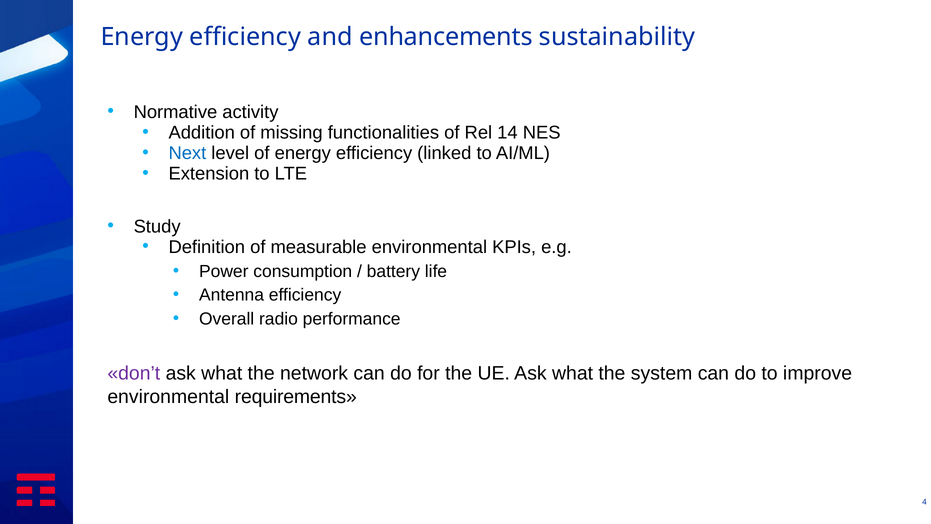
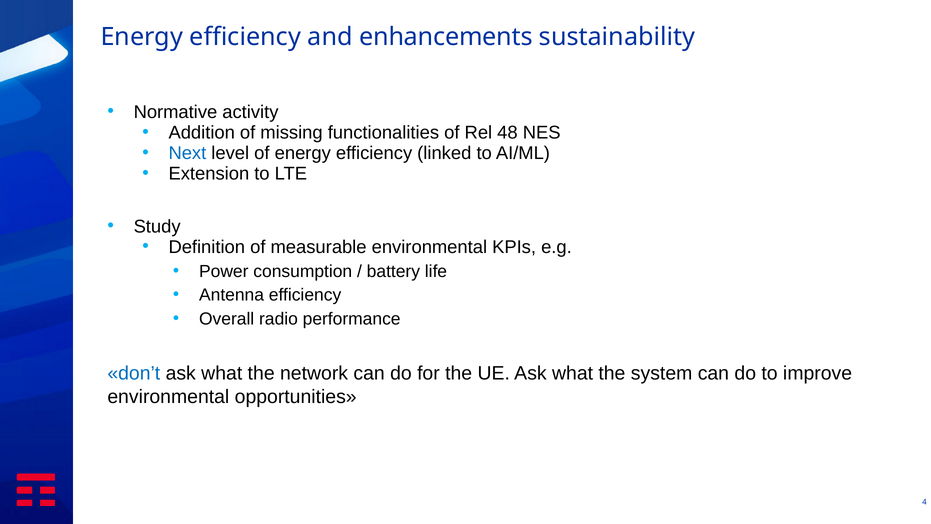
14: 14 -> 48 (507, 133)
don’t colour: purple -> blue (134, 373)
requirements: requirements -> opportunities (296, 396)
